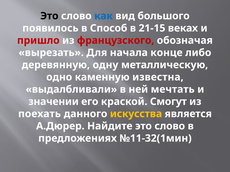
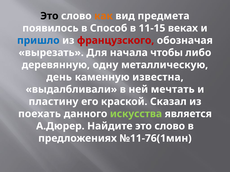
как colour: blue -> orange (104, 16)
большого: большого -> предмета (164, 16)
21-15: 21-15 -> 11-15 (152, 28)
пришло colour: red -> blue (38, 41)
конце: конце -> чтобы (167, 53)
одно: одно -> день (59, 77)
значении: значении -> пластину (53, 102)
Смогут: Смогут -> Сказал (168, 102)
искусства colour: yellow -> light green (136, 114)
№11-32(1мин: №11-32(1мин -> №11-76(1мин (156, 139)
